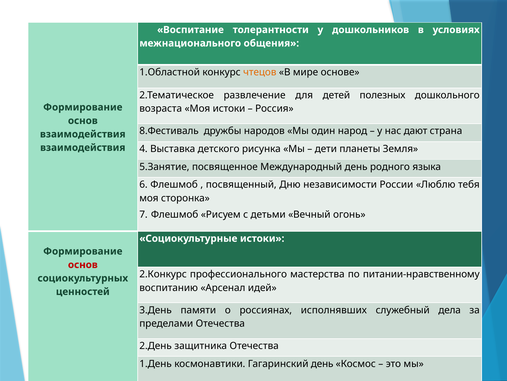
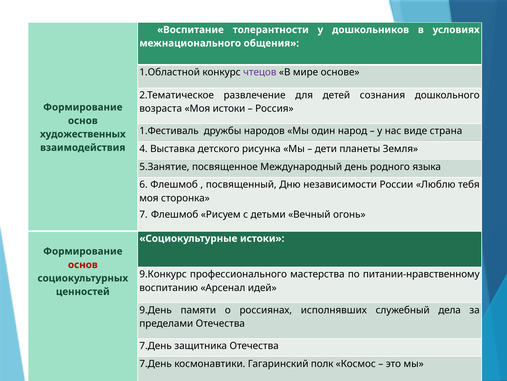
чтецов colour: orange -> purple (260, 72)
полезных: полезных -> сознания (382, 95)
8.Фестиваль: 8.Фестиваль -> 1.Фестиваль (169, 131)
дают: дают -> виде (415, 131)
взаимодействия: взаимодействия -> художественных (83, 134)
2.Конкурс: 2.Конкурс -> 9.Конкурс (163, 274)
3.День: 3.День -> 9.День (156, 309)
2.День: 2.День -> 7.День (156, 345)
1.День: 1.День -> 7.День (156, 363)
Гагаринский день: день -> полк (322, 363)
